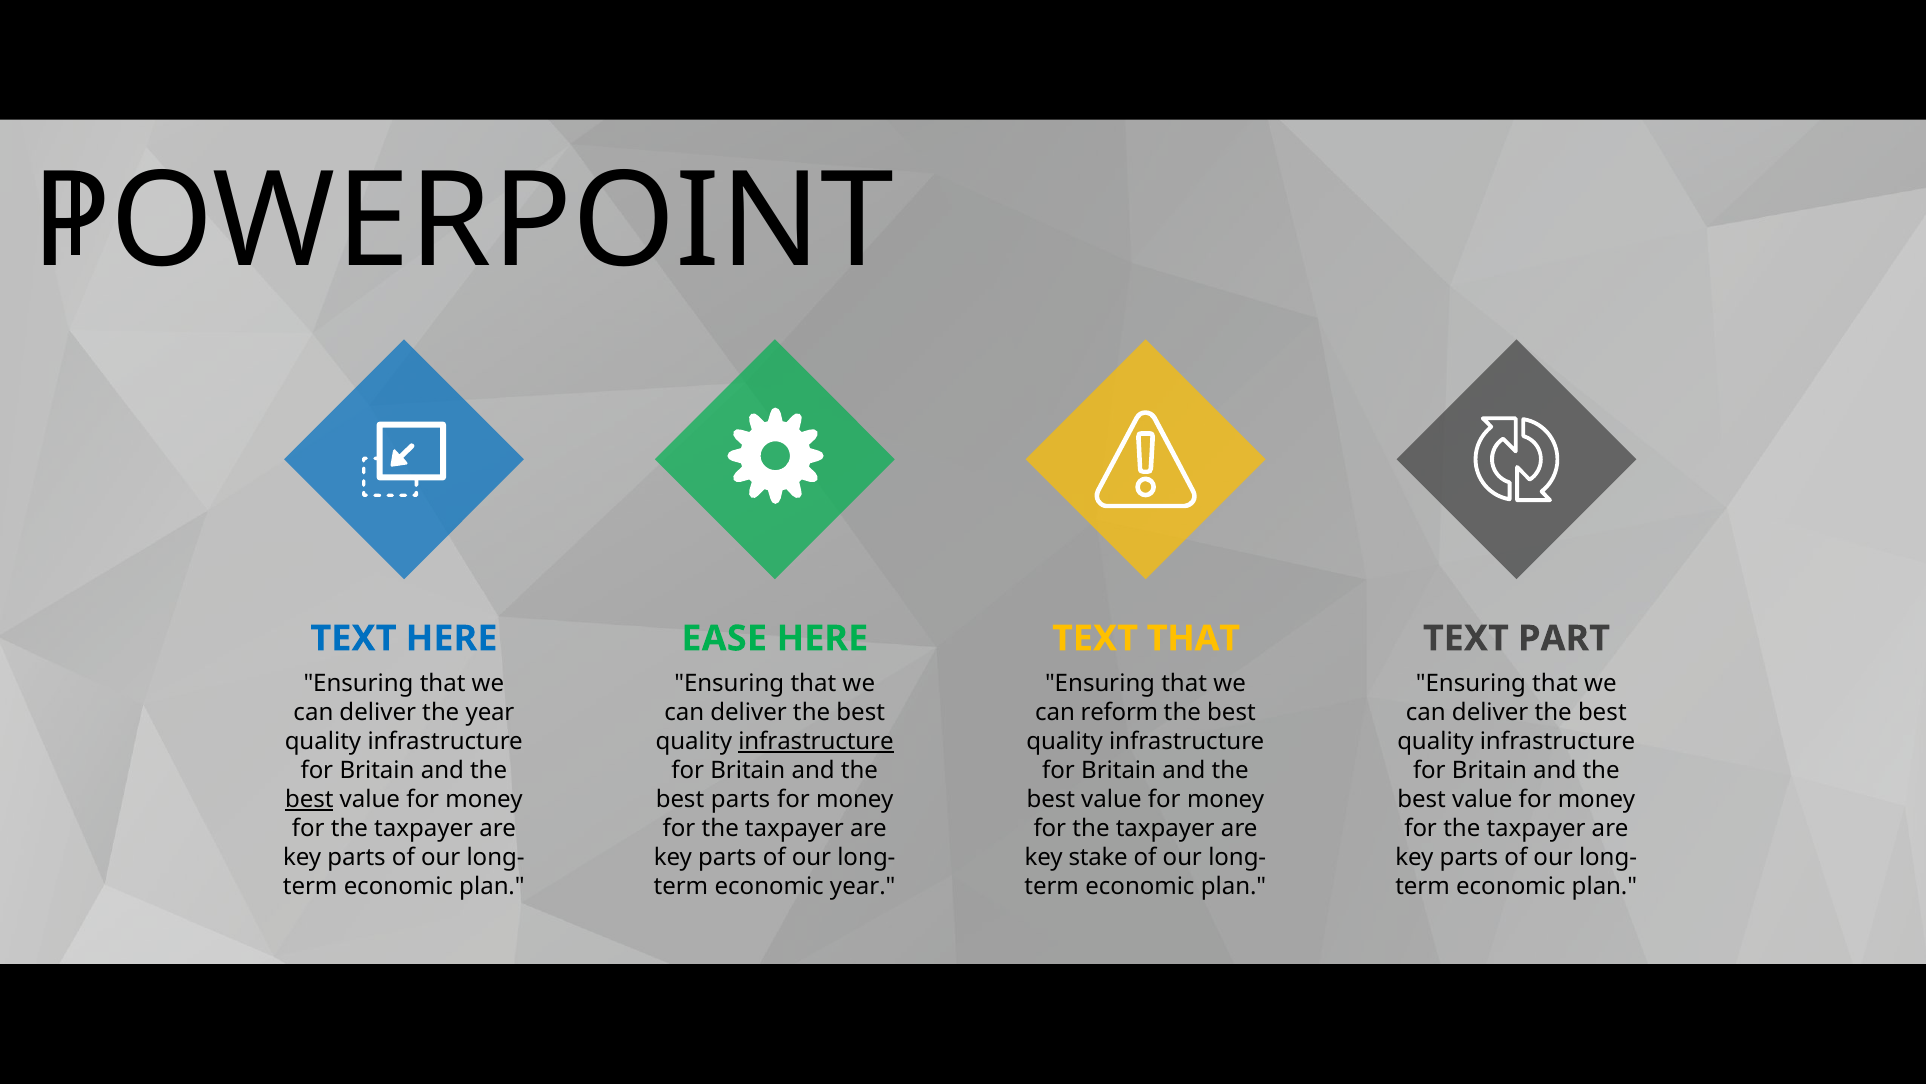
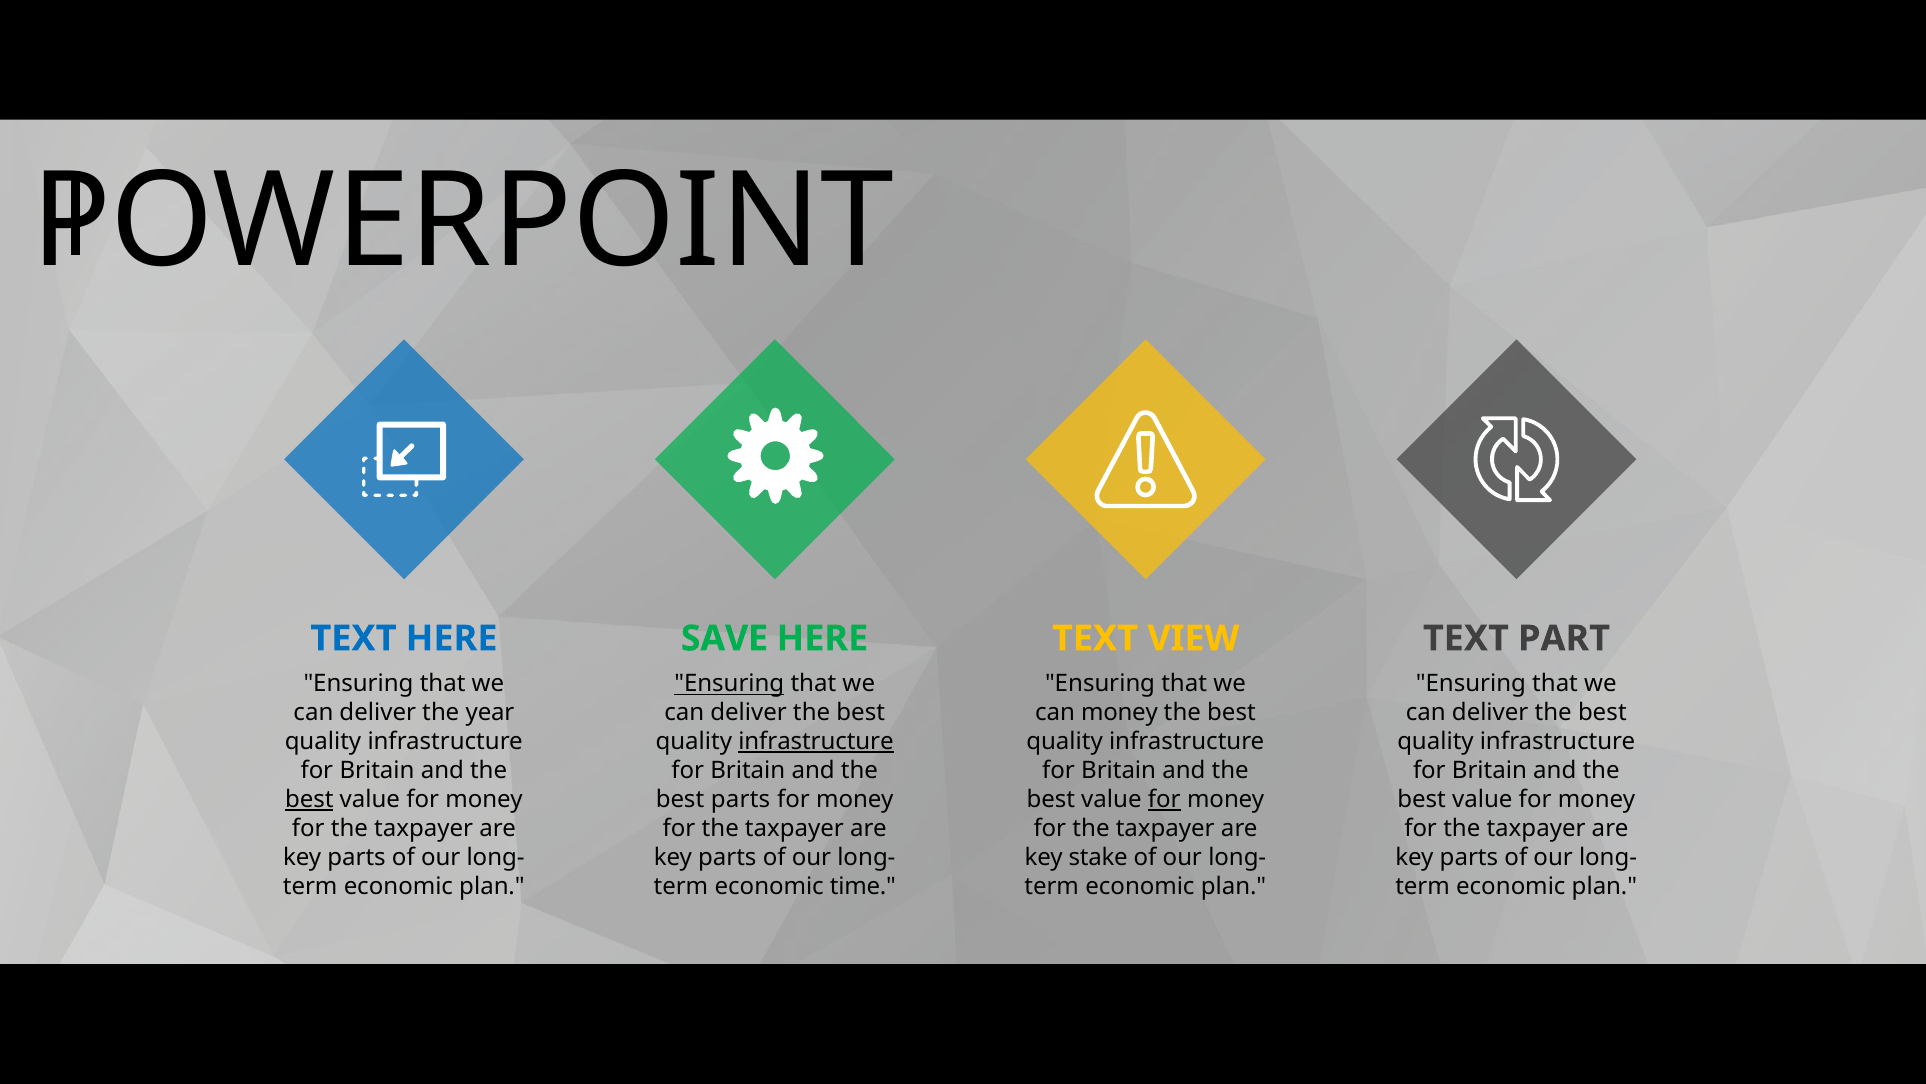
EASE: EASE -> SAVE (724, 638)
TEXT THAT: THAT -> VIEW (1193, 638)
Ensuring underline: none -> present (729, 684)
can reform: reform -> money (1119, 713)
for underline: none -> present (1164, 799)
economic year: year -> time (863, 886)
